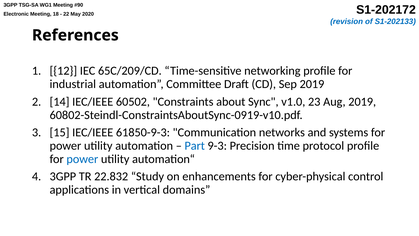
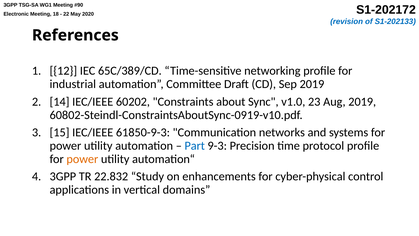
65C/209/CD: 65C/209/CD -> 65C/389/CD (130, 71)
60502: 60502 -> 60202 (133, 102)
power colour: blue -> orange (82, 159)
